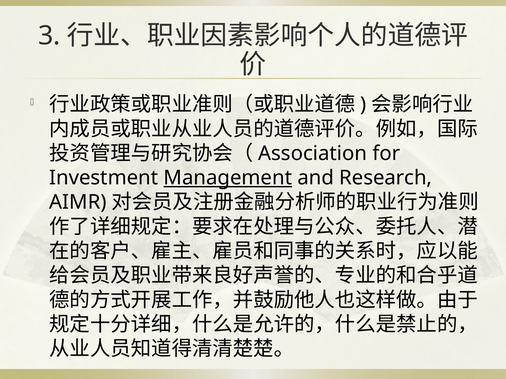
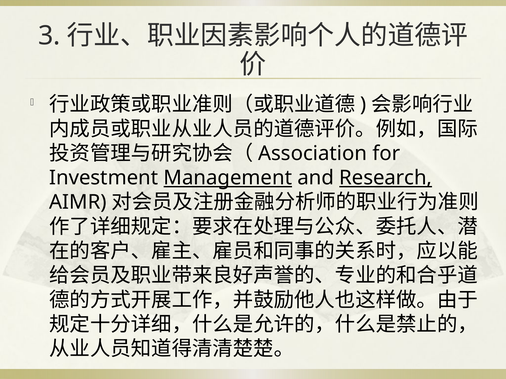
Research underline: none -> present (386, 178)
